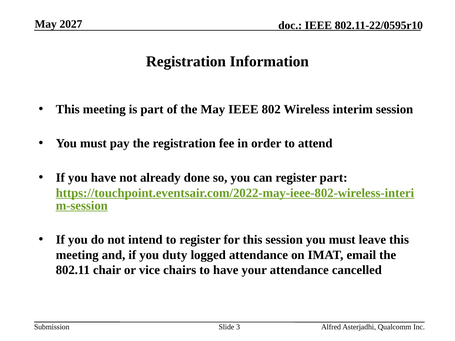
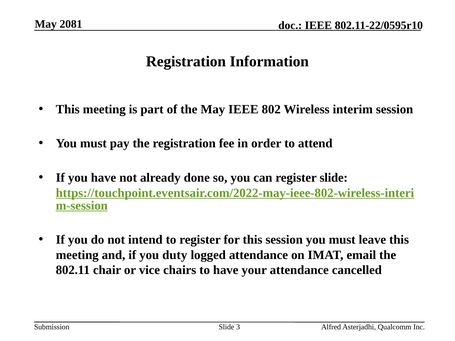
2027: 2027 -> 2081 (71, 24)
register part: part -> slide (334, 178)
